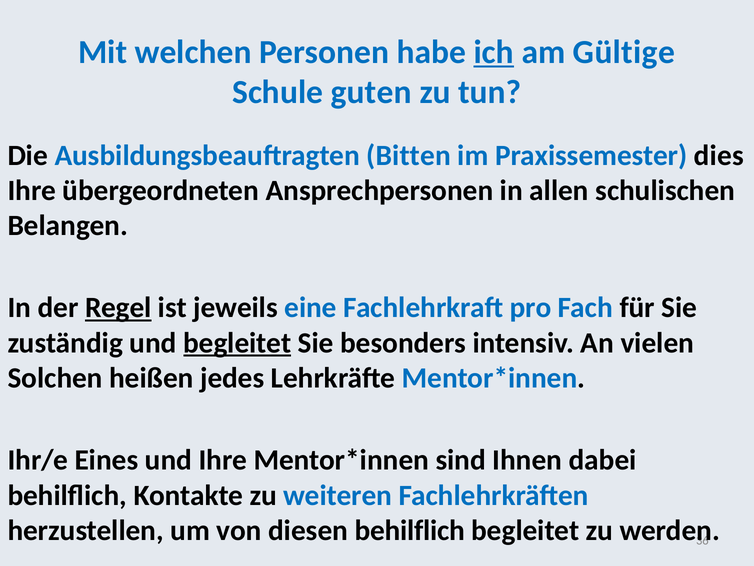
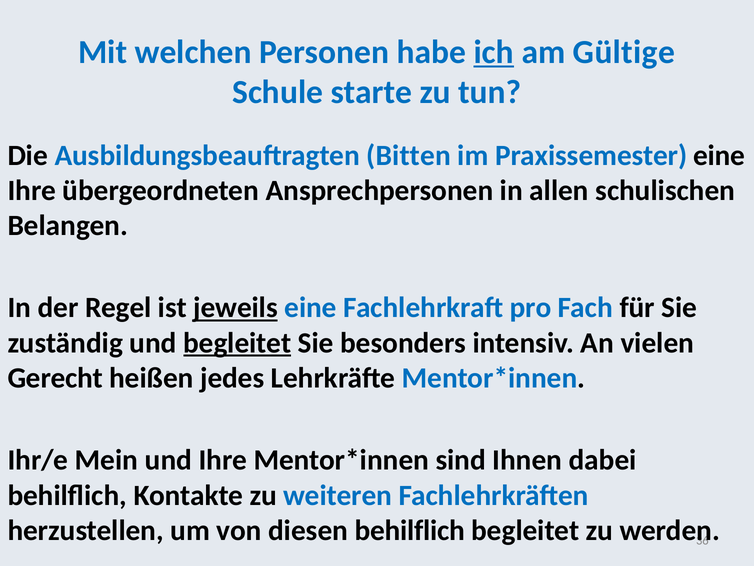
guten: guten -> starte (371, 92)
Praxissemester dies: dies -> eine (719, 155)
Regel underline: present -> none (118, 308)
jeweils underline: none -> present (235, 308)
Solchen: Solchen -> Gerecht (55, 378)
Eines: Eines -> Mein (106, 460)
